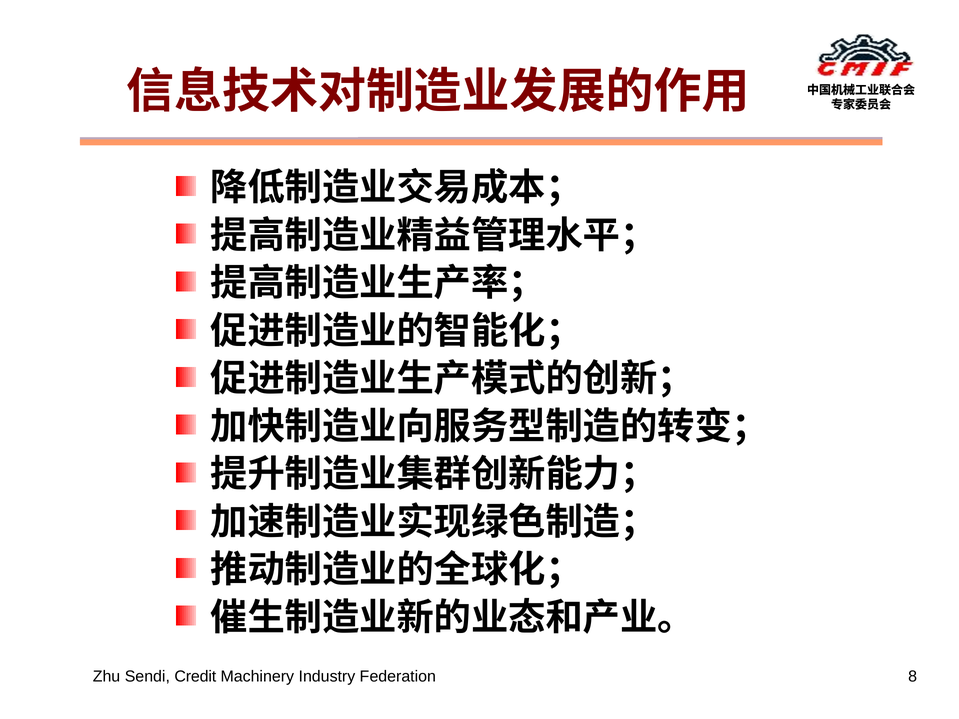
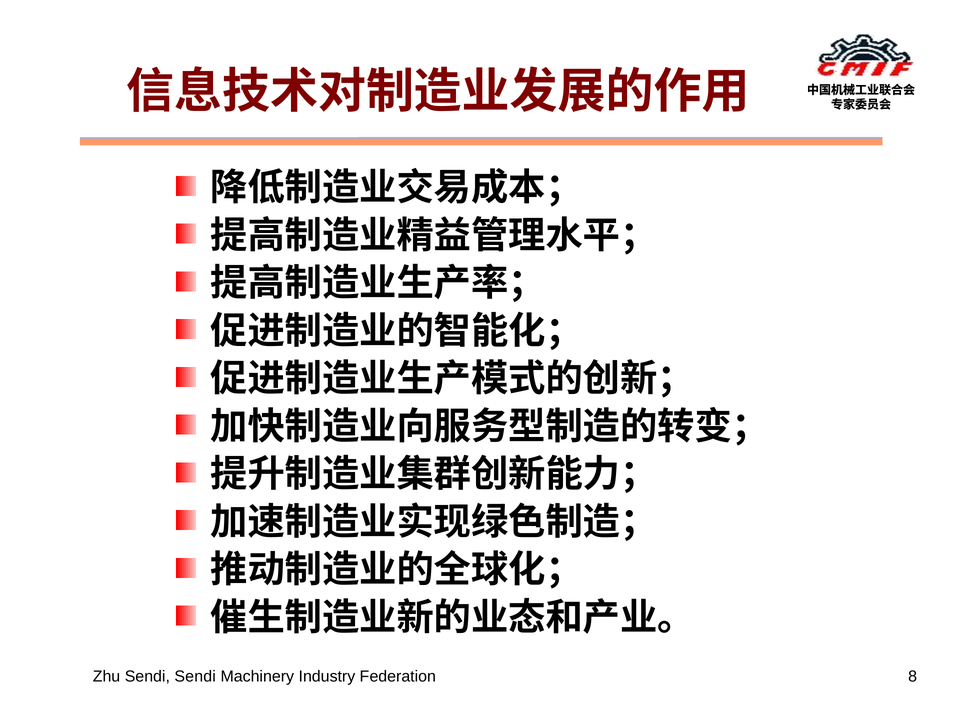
Sendi Credit: Credit -> Sendi (195, 677)
